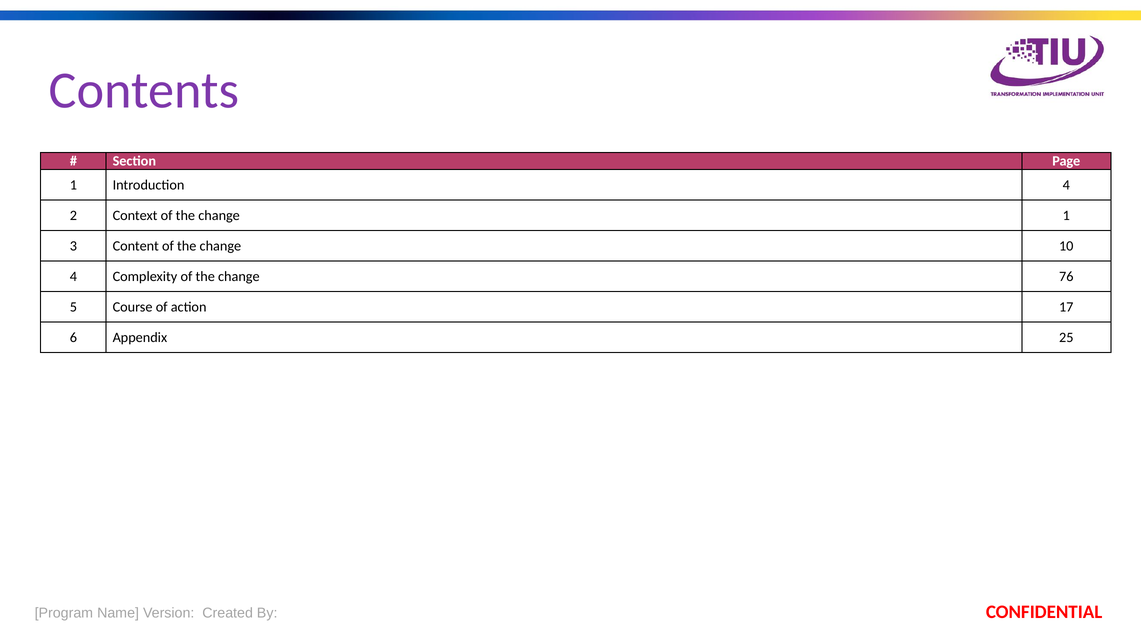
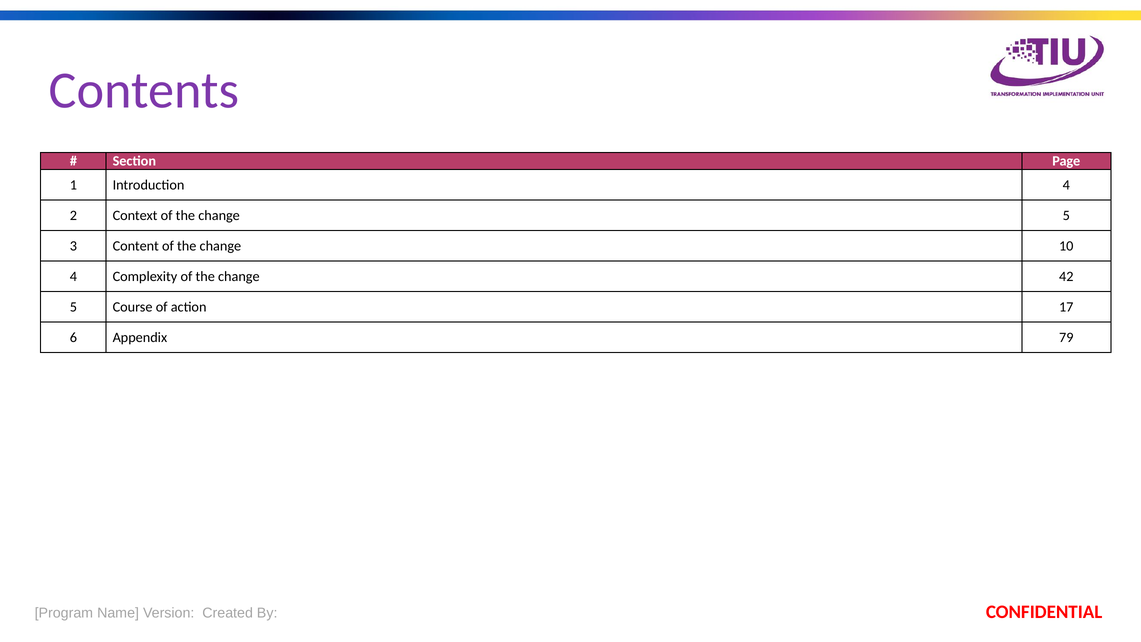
change 1: 1 -> 5 (1066, 215)
76: 76 -> 42 (1066, 276)
25: 25 -> 79 (1066, 337)
